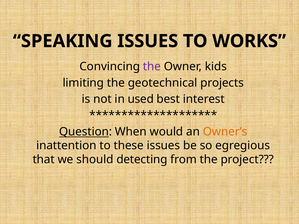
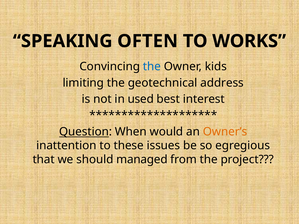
SPEAKING ISSUES: ISSUES -> OFTEN (148, 41)
the colour: purple -> blue (152, 67)
projects: projects -> address (222, 83)
detecting: detecting -> managed (142, 160)
